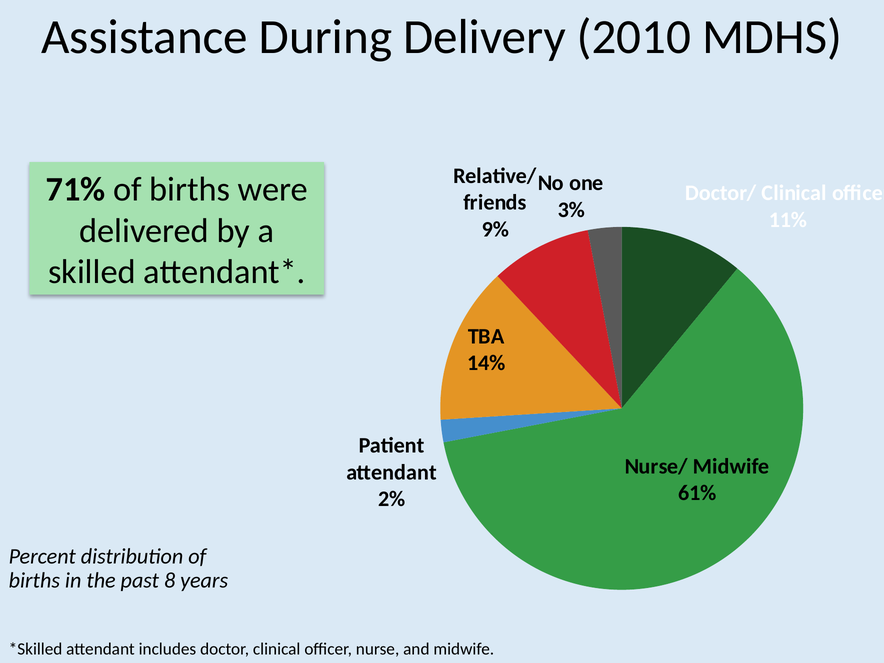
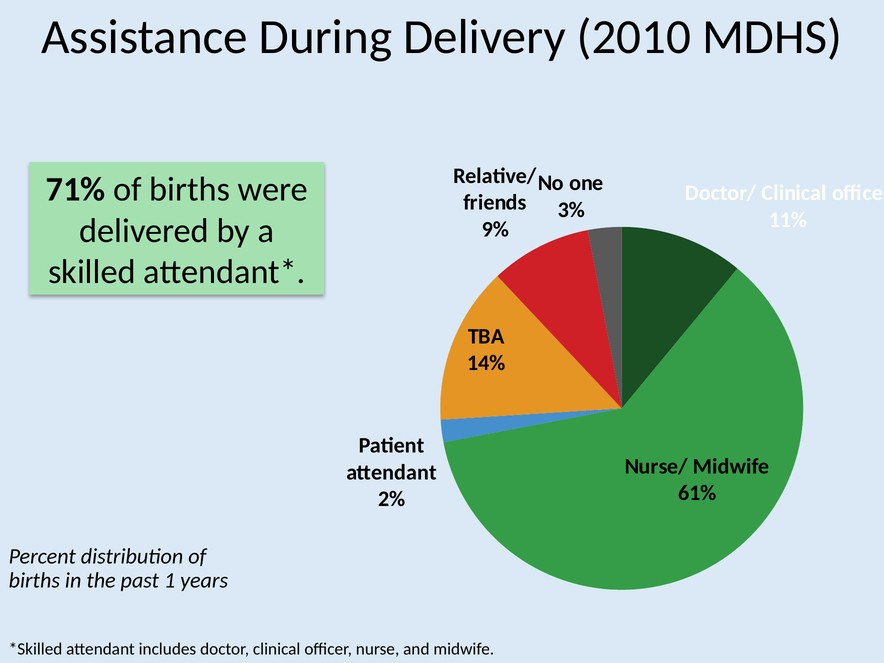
8: 8 -> 1 (170, 581)
